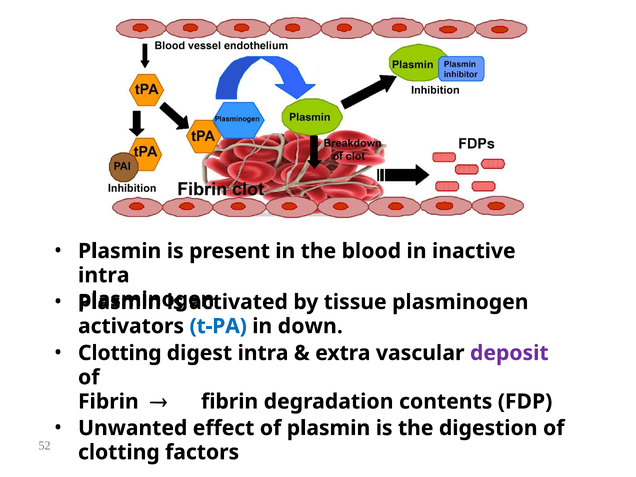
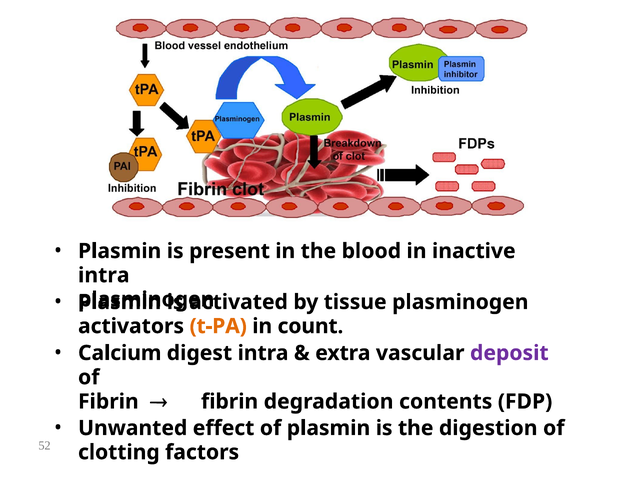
t-PA colour: blue -> orange (218, 326)
down: down -> count (310, 326)
Clotting: Clotting -> Calcium (120, 353)
